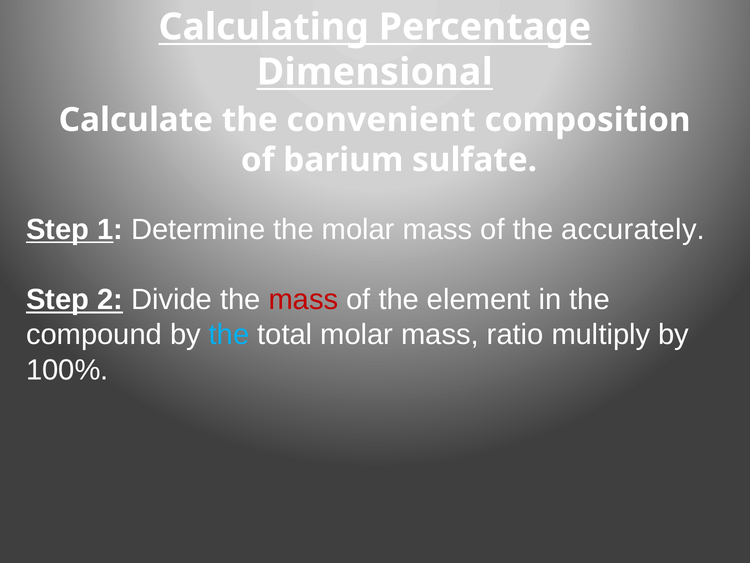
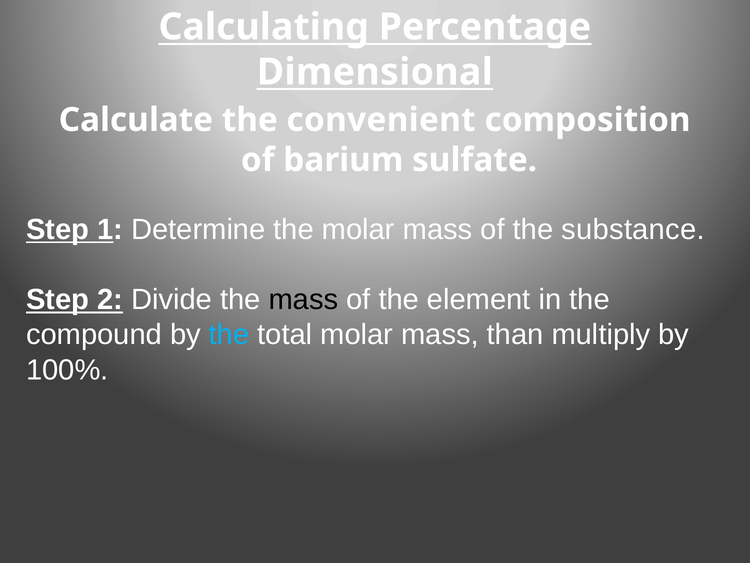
accurately: accurately -> substance (633, 229)
mass colour: red -> black (303, 299)
ratio: ratio -> than (515, 335)
